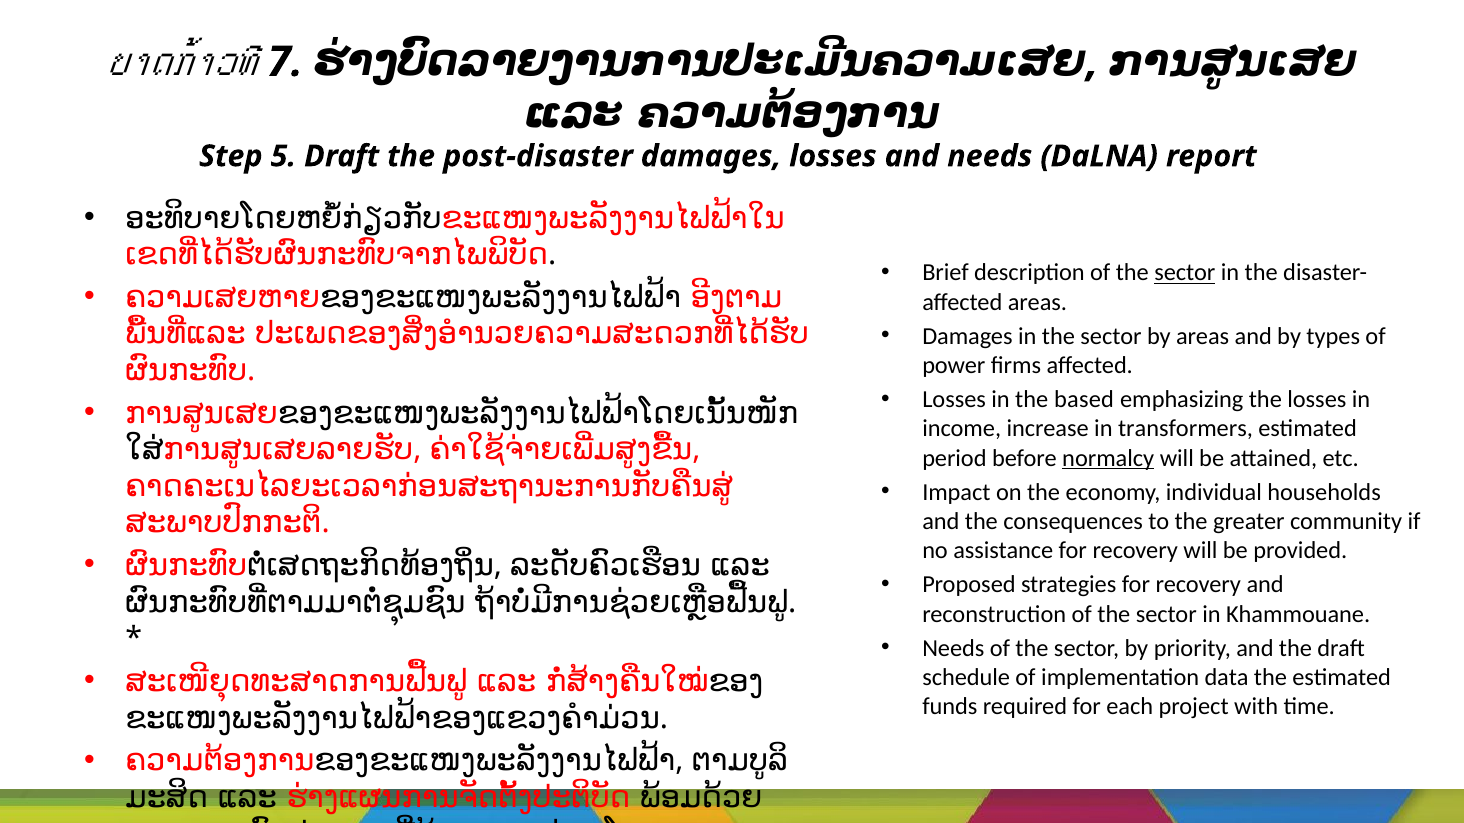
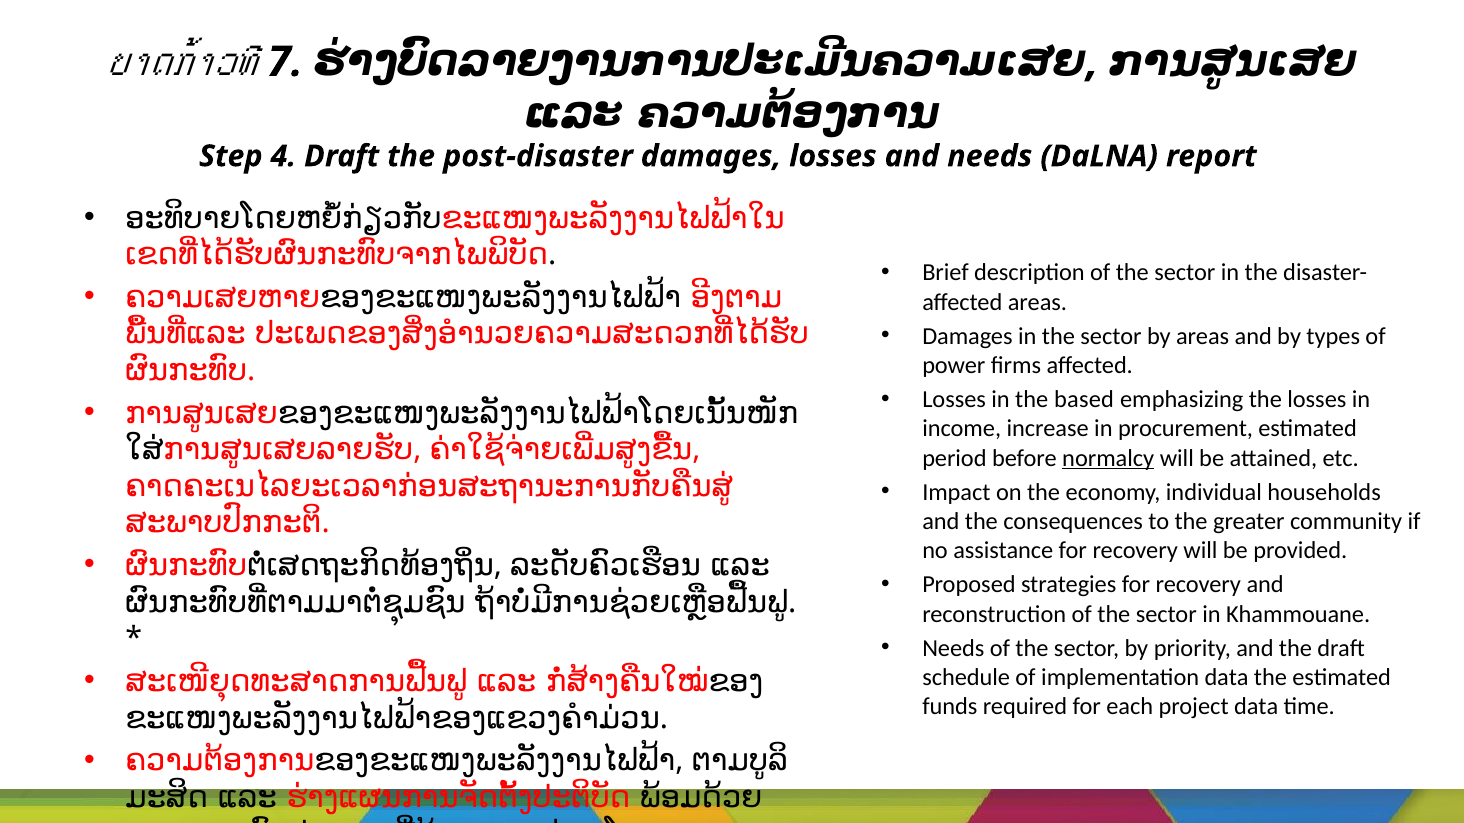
5: 5 -> 4 (283, 156)
sector underline: present -> none (1185, 273)
transformers: transformers -> procurement (1186, 429)
project with: with -> data (1256, 707)
